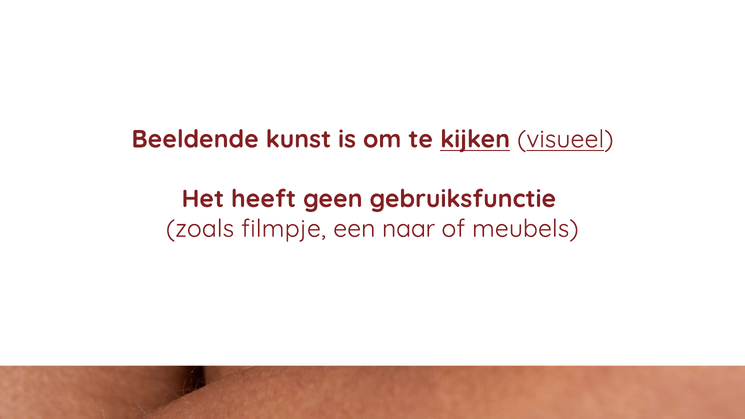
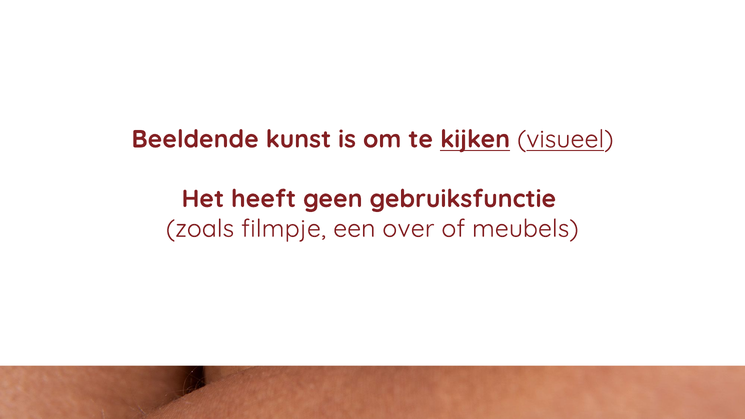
naar: naar -> over (408, 229)
